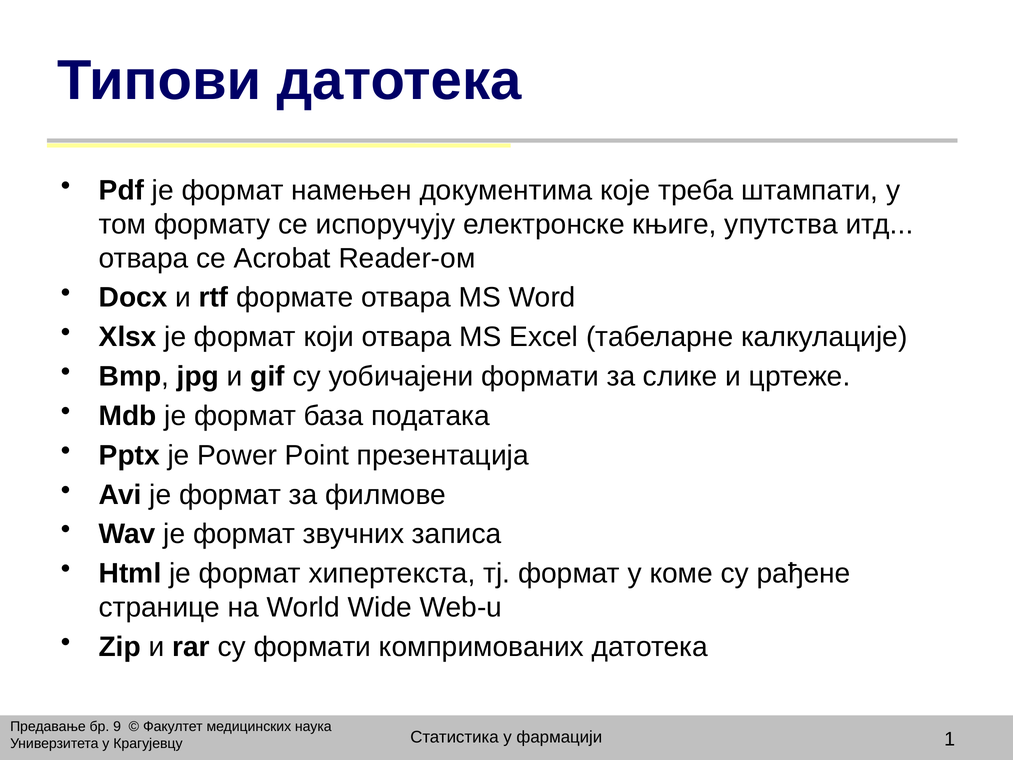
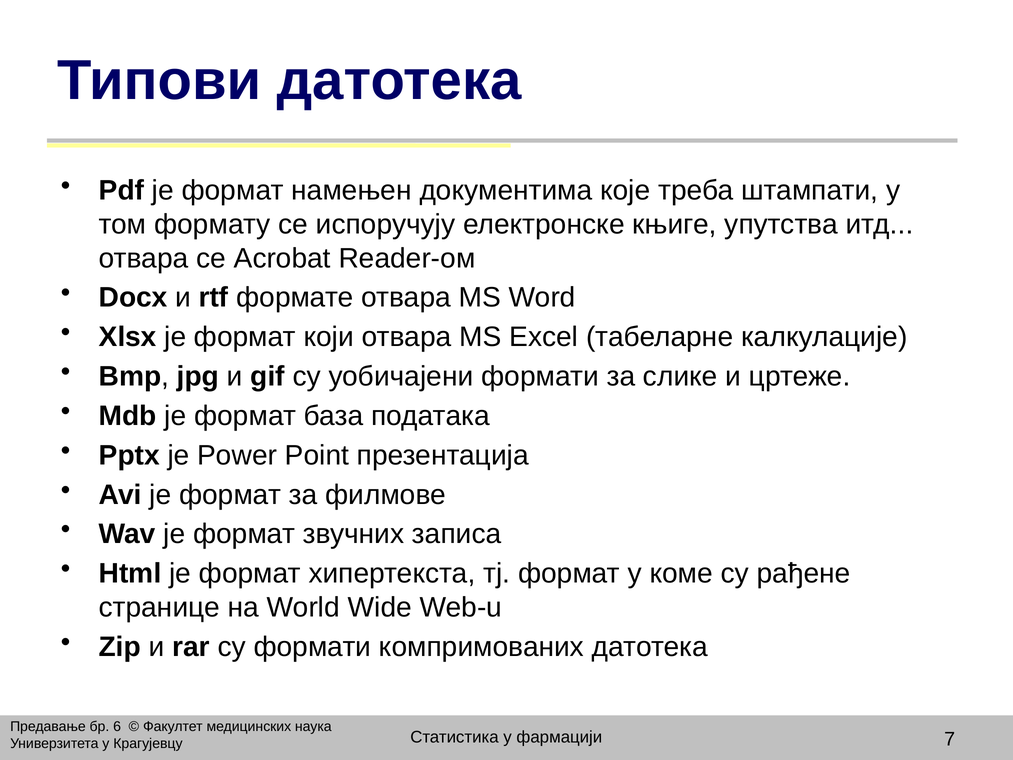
9: 9 -> 6 (117, 726)
1: 1 -> 7 (950, 739)
